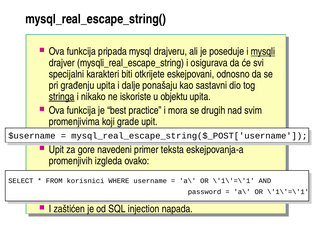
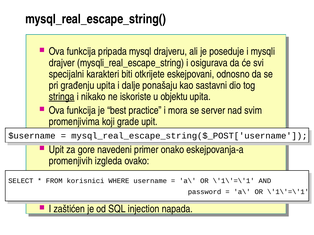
mysqli underline: present -> none (263, 52)
drugih: drugih -> server (213, 111)
teksta: teksta -> onako (172, 150)
